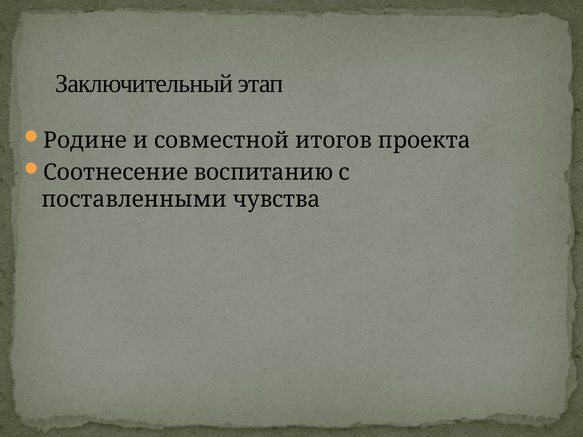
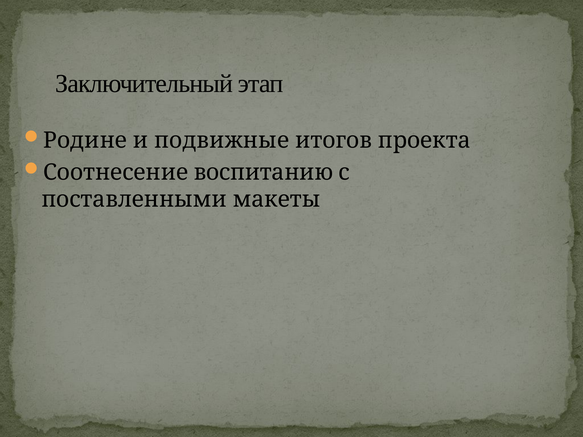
совместной: совместной -> подвижные (222, 140)
чувства: чувства -> макеты (277, 200)
